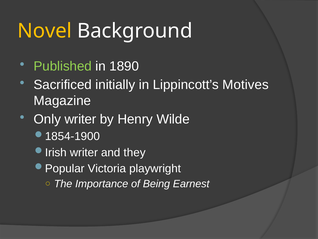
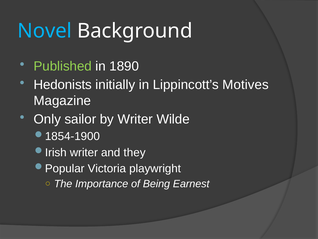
Novel colour: yellow -> light blue (45, 31)
Sacrificed: Sacrificed -> Hedonists (63, 85)
Only writer: writer -> sailor (80, 119)
by Henry: Henry -> Writer (135, 119)
